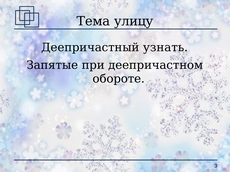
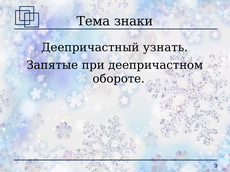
улицу: улицу -> знаки (134, 21)
